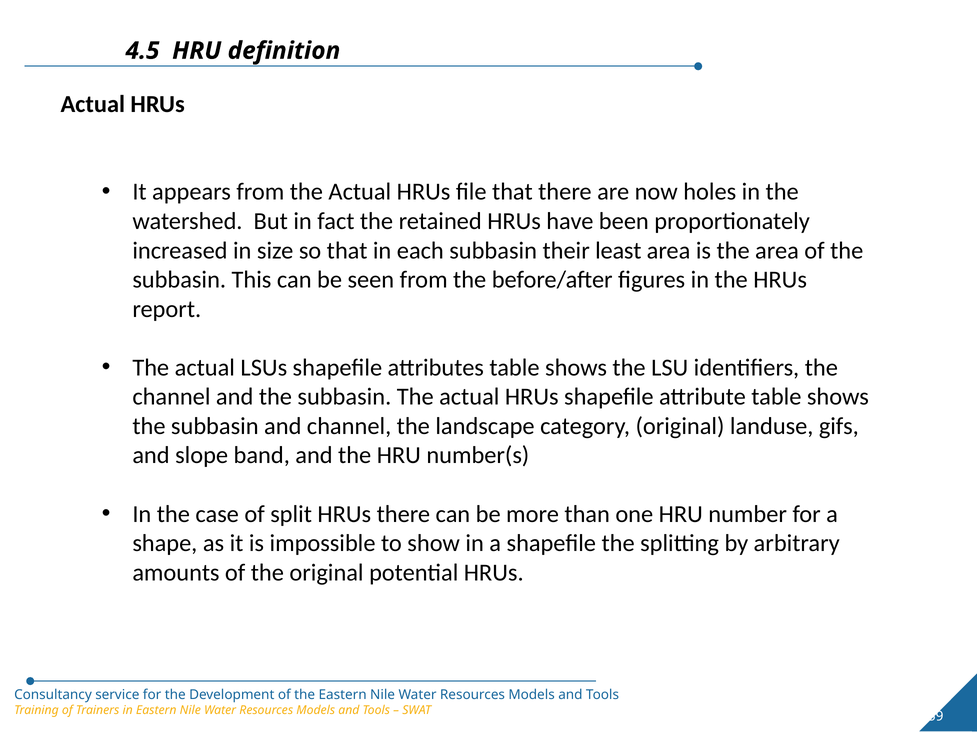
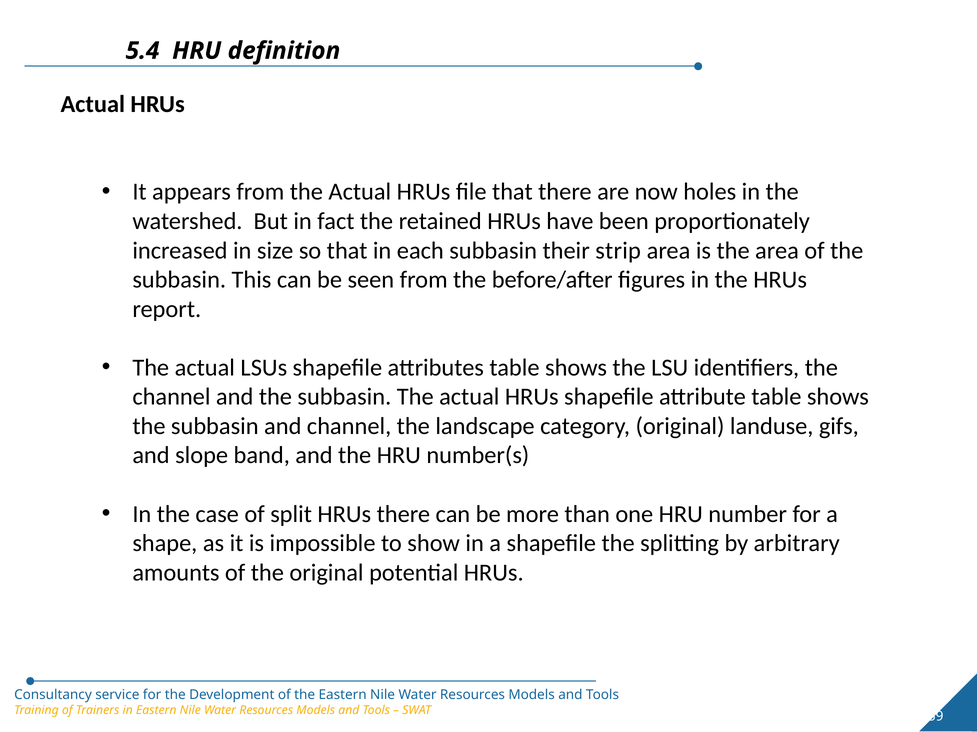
4.5: 4.5 -> 5.4 (143, 51)
least: least -> strip (618, 251)
